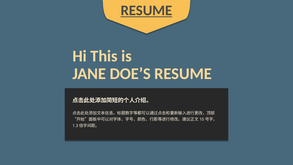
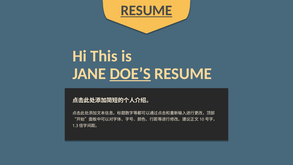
DOE’S underline: none -> present (130, 74)
